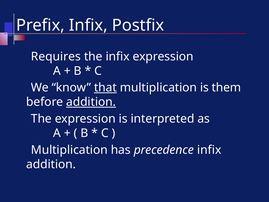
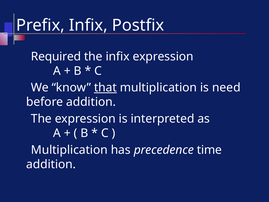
Requires: Requires -> Required (56, 56)
them: them -> need (226, 88)
addition underline: present -> none (91, 102)
precedence infix: infix -> time (209, 150)
